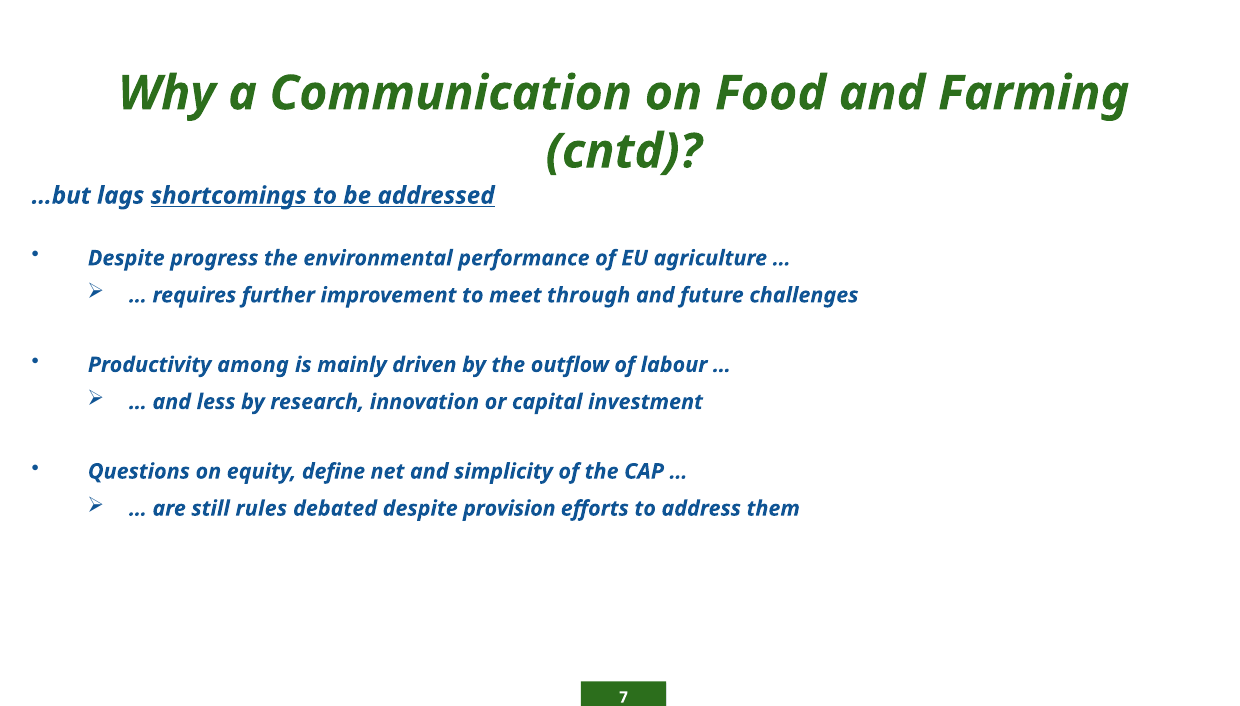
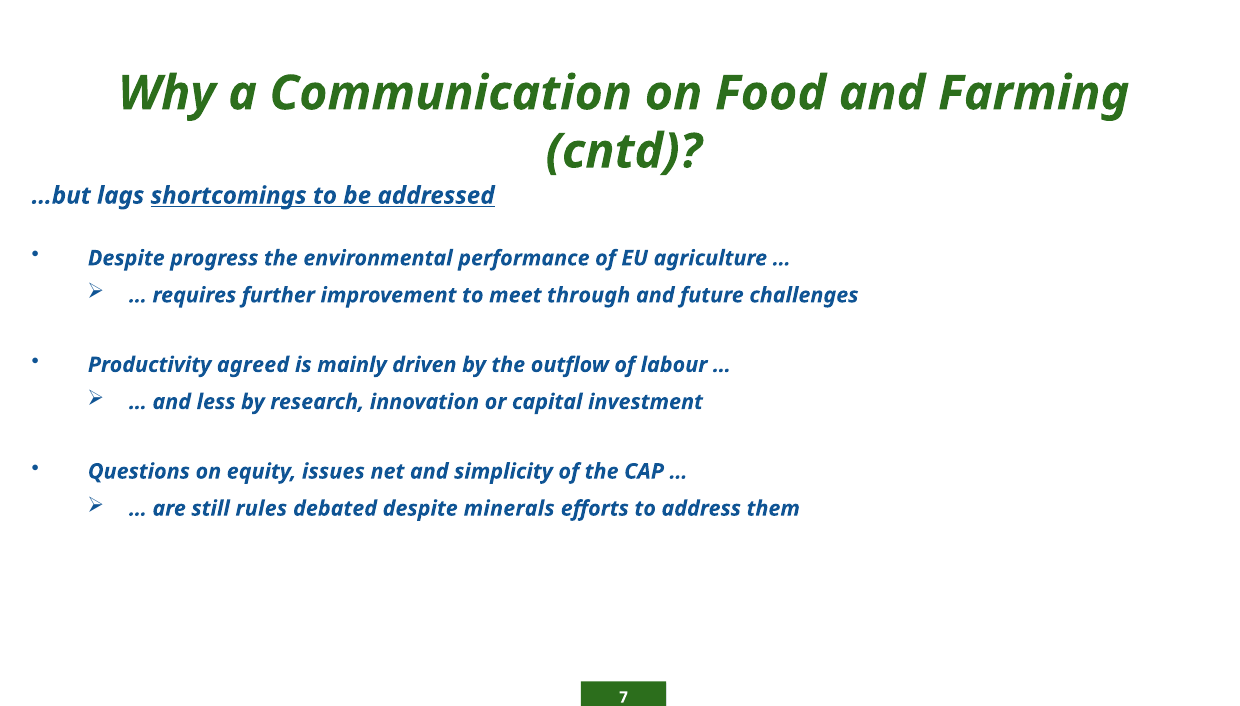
among: among -> agreed (253, 365)
define: define -> issues (333, 471)
provision: provision -> minerals (509, 508)
